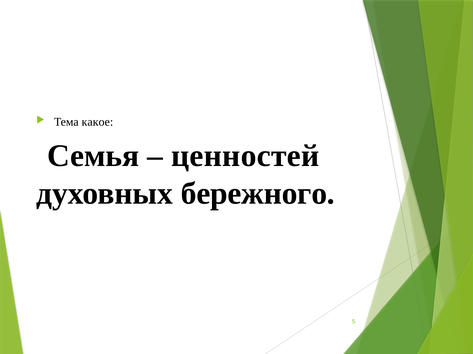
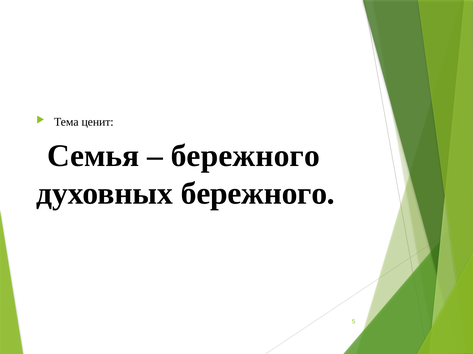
какое: какое -> ценит (98, 122)
ценностей: ценностей -> бережного (245, 156)
